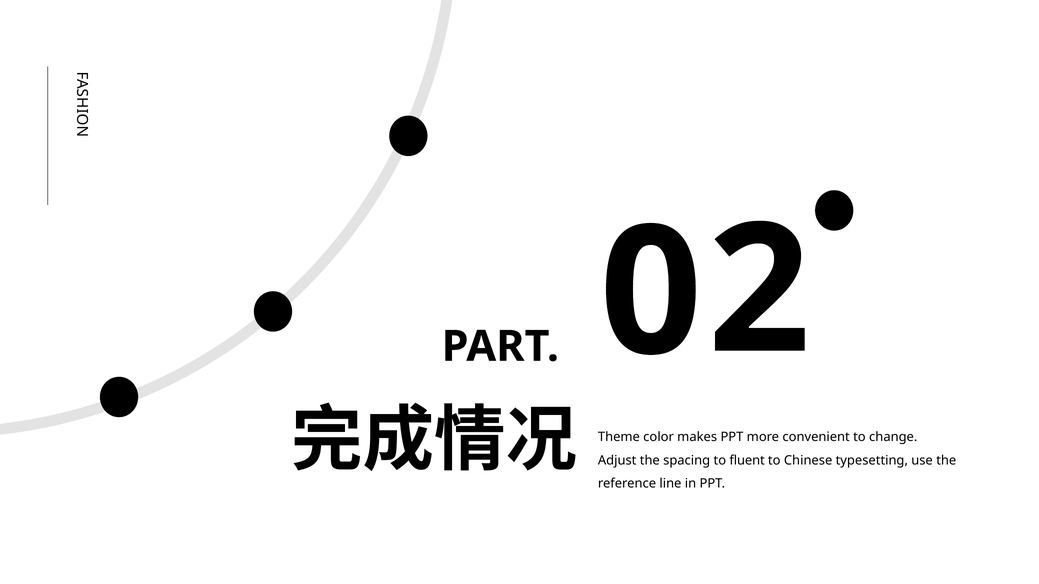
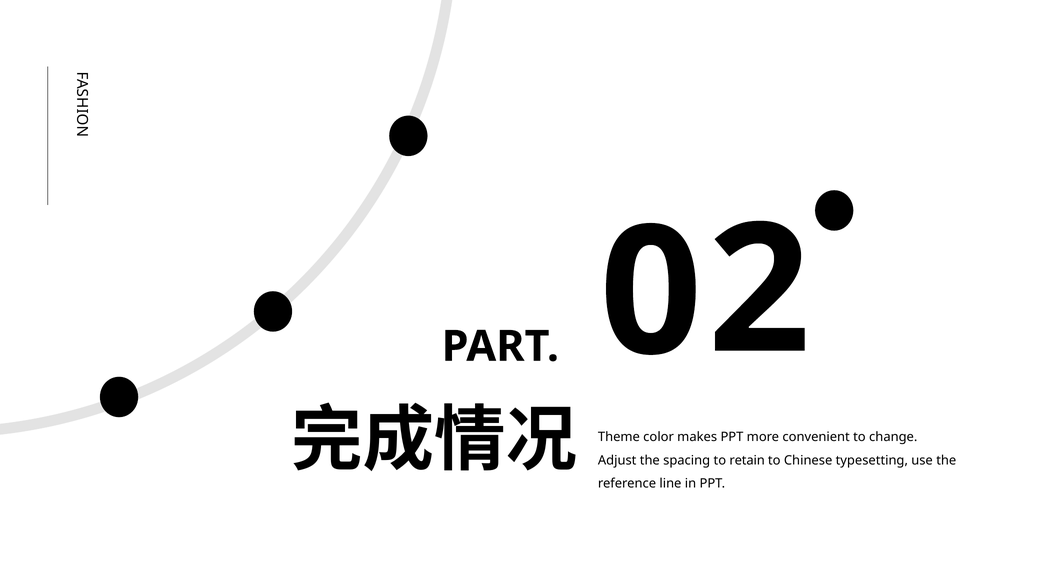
fluent: fluent -> retain (747, 461)
